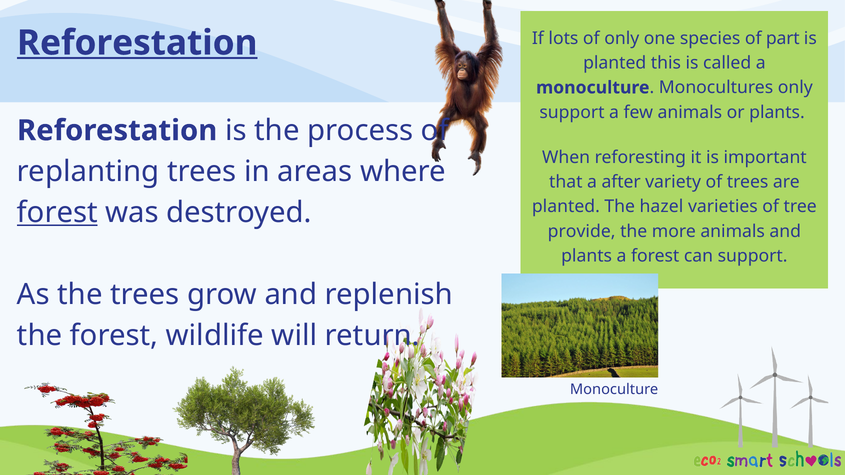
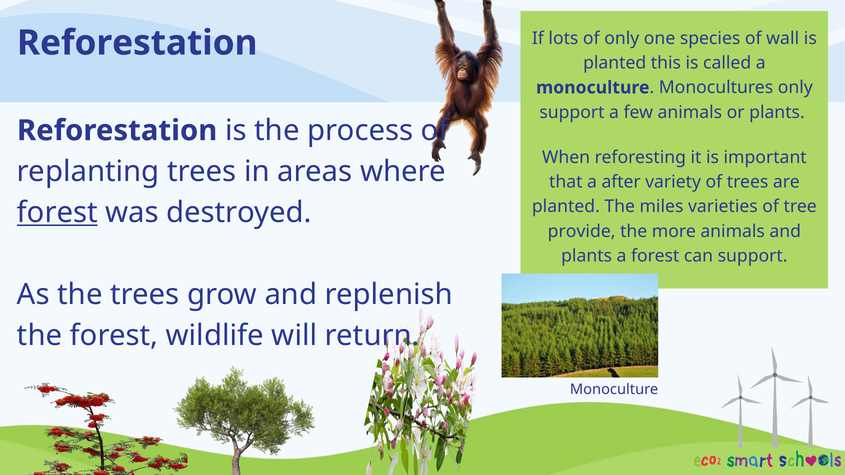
Reforestation underline: present -> none (137, 43)
part: part -> wall (783, 38)
hazel: hazel -> miles (661, 207)
